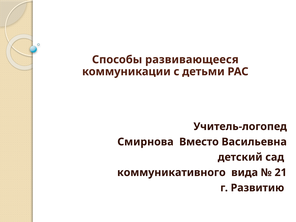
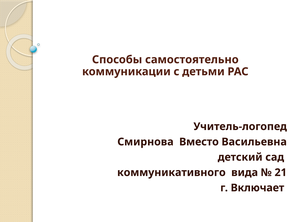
развивающееся: развивающееся -> самостоятельно (192, 60)
Развитию: Развитию -> Включает (257, 188)
